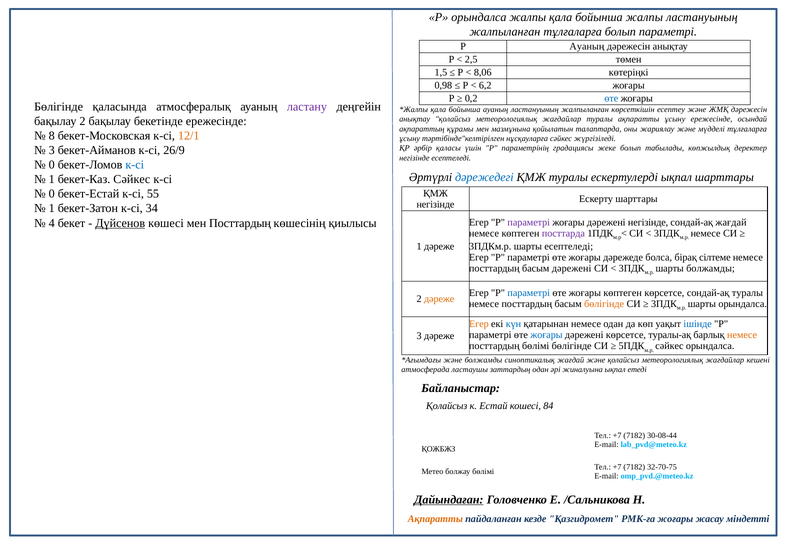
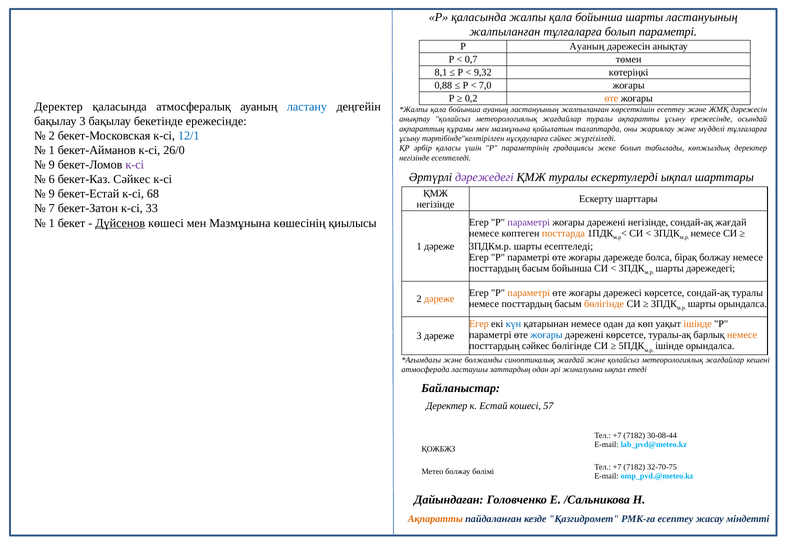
Р орындалса: орындалса -> қаласында (479, 17)
бойынша жалпы: жалпы -> шарты (644, 17)
2,5: 2,5 -> 0,7 (471, 60)
1,5: 1,5 -> 8,1 (441, 73)
8,06: 8,06 -> 9,32 (483, 73)
0,98: 0,98 -> 0,88 (443, 86)
6,2: 6,2 -> 7,0 (485, 86)
өте colour: blue -> orange (611, 98)
Бөлігінде: Бөлігінде -> Деректер (59, 107)
ластану colour: purple -> blue (307, 107)
бақылау 2: 2 -> 3 (83, 121)
8: 8 -> 2 (52, 136)
12/1 colour: orange -> blue (189, 136)
3: 3 -> 1 (52, 150)
26/9: 26/9 -> 26/0 (174, 150)
0: 0 -> 9 (52, 165)
к-сі colour: blue -> purple (135, 165)
дәрежедегі colour: blue -> purple (484, 177)
1: 1 -> 6 (52, 179)
0: 0 -> 9 (52, 194)
55: 55 -> 68 (153, 194)
1: 1 -> 7 (52, 208)
34: 34 -> 33 (152, 208)
4: 4 -> 1 (52, 223)
көшесі мен Посттардың: Посттардың -> Мазмұнына (240, 223)
посттарда colour: purple -> orange (563, 233)
бірақ сілтеме: сілтеме -> болжау (715, 257)
басым дәрежені: дәрежені -> бойынша (572, 268)
шарты болжамды: болжамды -> дәрежедегі (711, 268)
параметрі colour: blue -> orange (529, 293)
жоғары көптеген: көптеген -> дәрежесі (623, 293)
ішінде colour: blue -> orange (698, 324)
посттардың бөлімі: бөлімі -> сәйкес (536, 346)
сәйкес: сәйкес -> ішінде (669, 346)
Қолайсыз: Қолайсыз -> Деректер (447, 406)
84: 84 -> 57 (548, 406)
Дайындаған underline: present -> none (449, 499)
РМК-ға жоғары: жоғары -> есептеу (675, 519)
